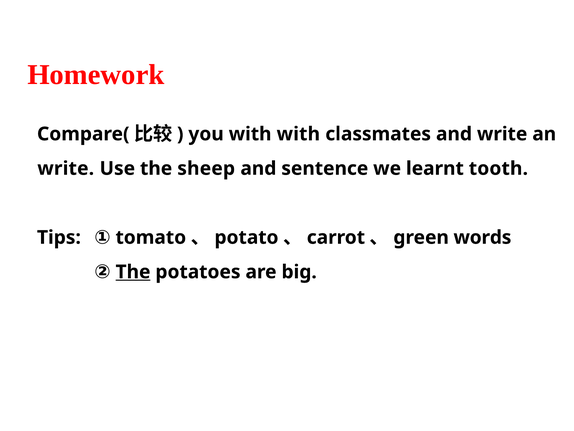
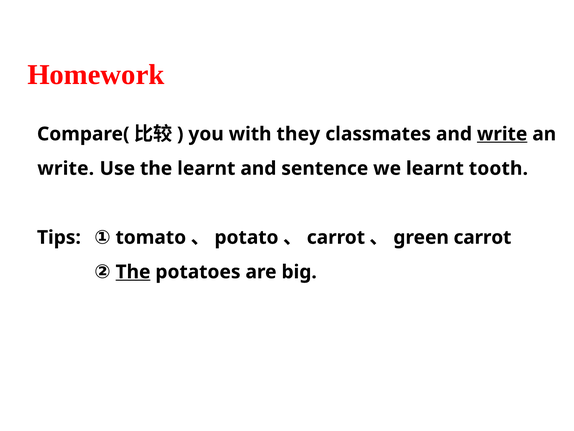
with with: with -> they (298, 134)
write underline: none -> present (502, 134)
the sheep: sheep -> learnt (206, 168)
words: words -> carrot (482, 237)
